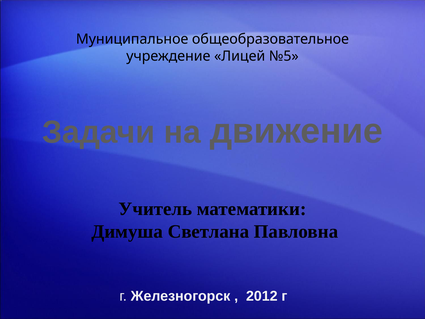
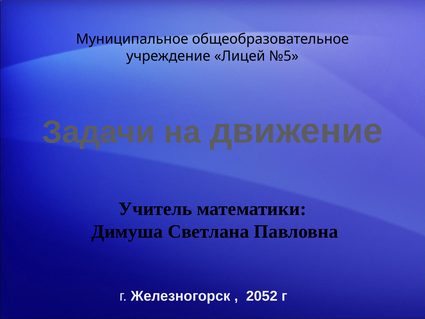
2012: 2012 -> 2052 (262, 296)
